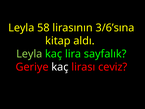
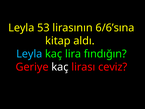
58: 58 -> 53 (43, 28)
3/6’sına: 3/6’sına -> 6/6’sına (115, 28)
Leyla colour: light green -> light blue (29, 54)
sayfalık: sayfalık -> fındığın (105, 54)
